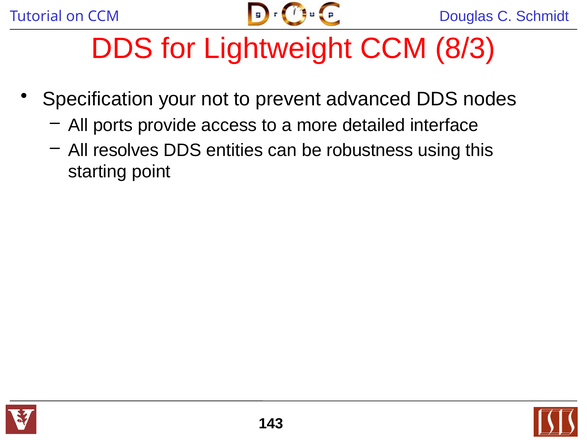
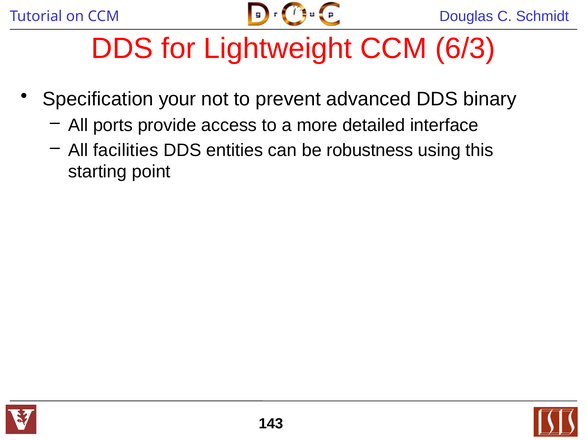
8/3: 8/3 -> 6/3 (465, 49)
nodes: nodes -> binary (490, 99)
resolves: resolves -> facilities (126, 150)
